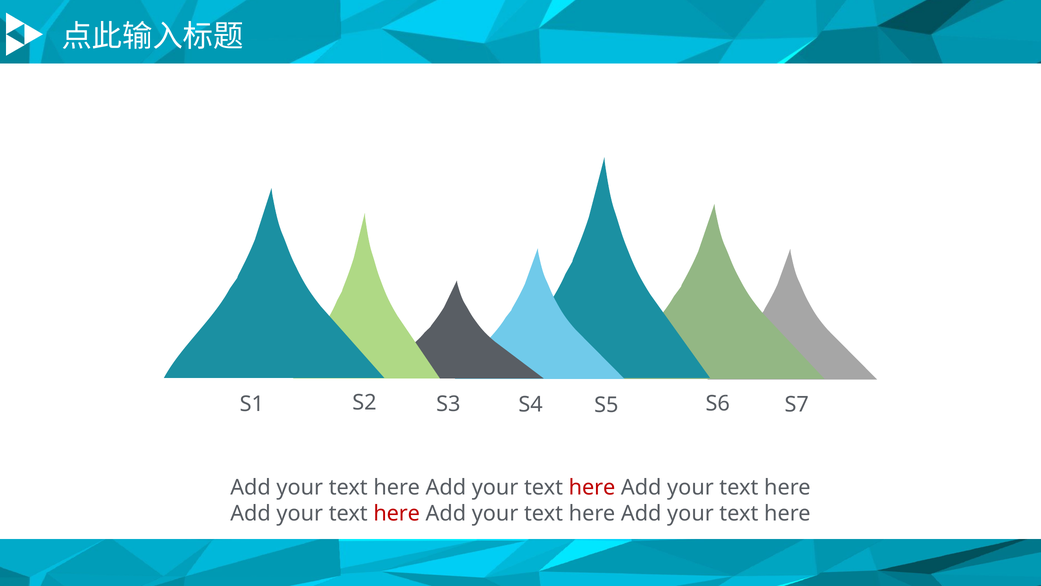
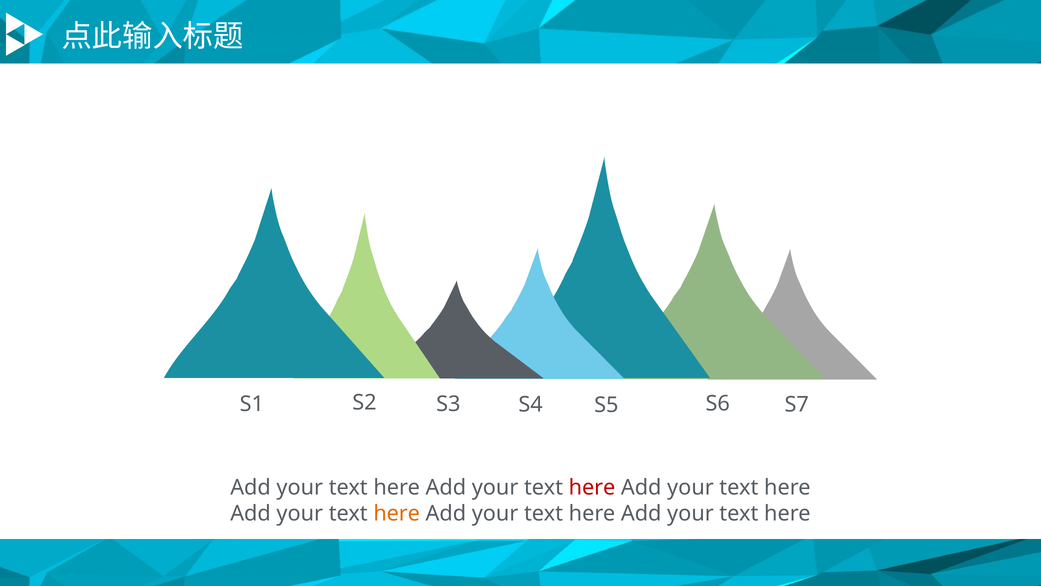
here colour: red -> orange (397, 513)
